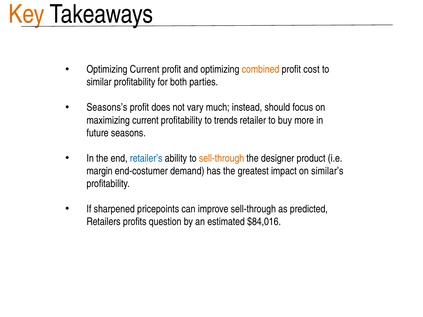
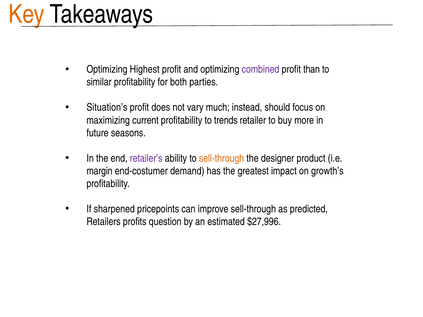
Optimizing Current: Current -> Highest (145, 70)
combined colour: orange -> purple (261, 70)
cost: cost -> than (312, 70)
Seasons’s: Seasons’s -> Situation’s (107, 108)
retailer’s colour: blue -> purple (146, 158)
similar’s: similar’s -> growth’s (327, 171)
$84,016: $84,016 -> $27,996 (264, 222)
